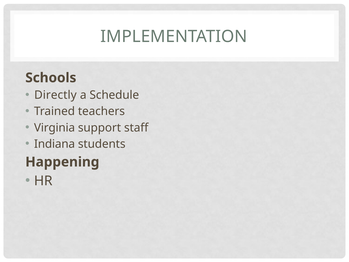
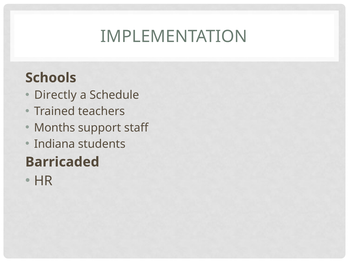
Virginia: Virginia -> Months (55, 128)
Happening: Happening -> Barricaded (62, 162)
